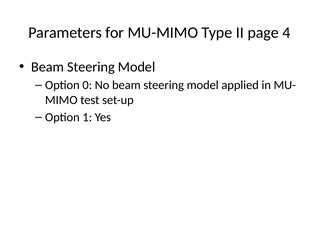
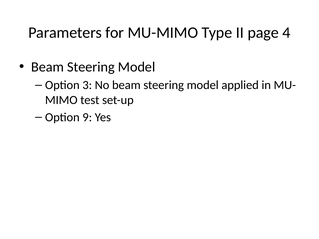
0: 0 -> 3 (87, 85)
1: 1 -> 9 (87, 117)
